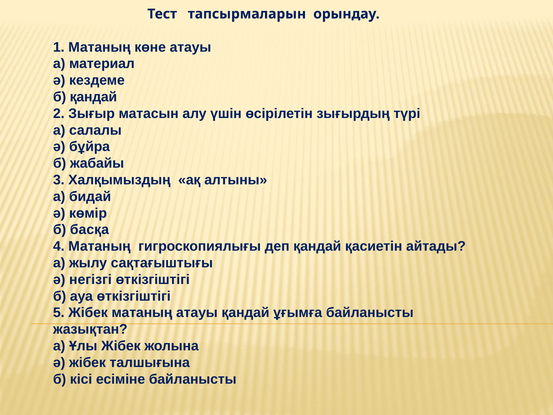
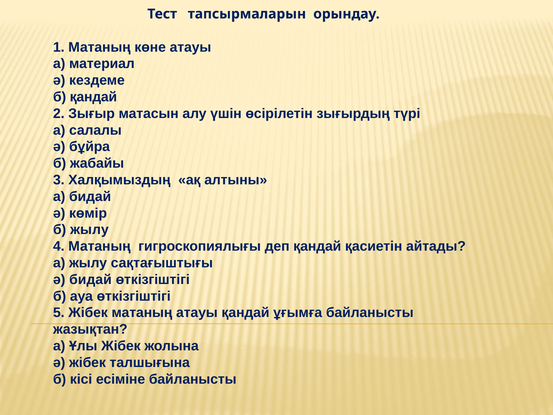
б басқа: басқа -> жылу (89, 230)
ә негізгі: негізгі -> бидай (90, 279)
